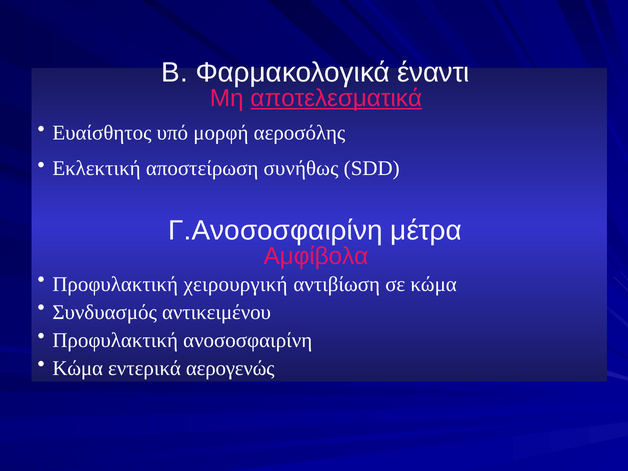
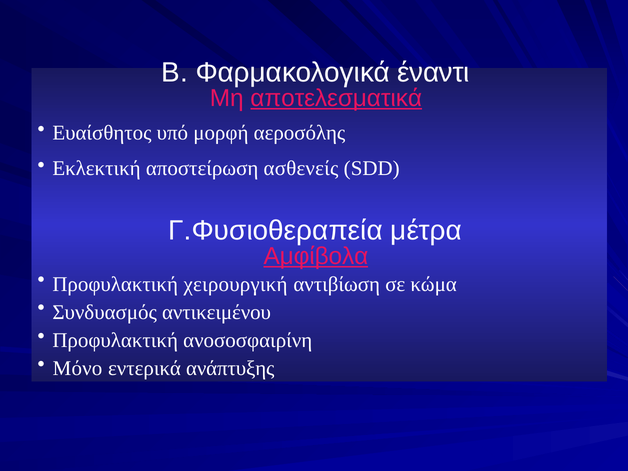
συνήθως: συνήθως -> ασθενείς (301, 169)
Γ.Ανοσοσφαιρίνη: Γ.Ανοσοσφαιρίνη -> Γ.Φυσιοθεραπεία (276, 231)
Αμφίβολα underline: none -> present (316, 256)
Κώμα: Κώμα -> Μόνο (78, 368)
αερογενώς: αερογενώς -> ανάπτυξης (230, 368)
